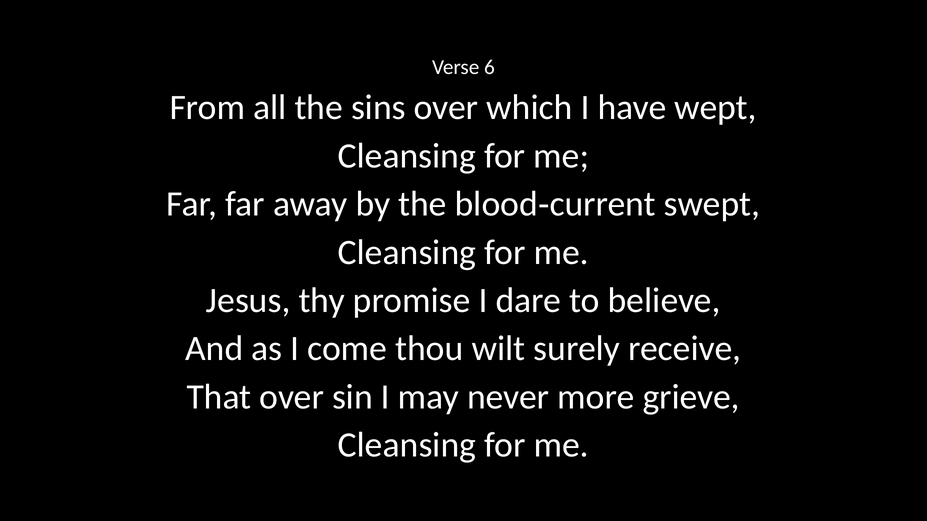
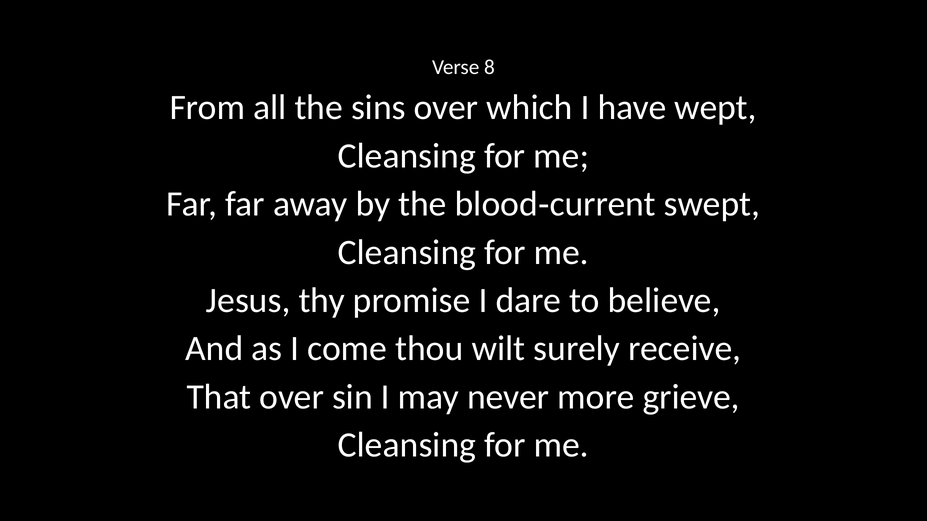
6: 6 -> 8 (489, 67)
